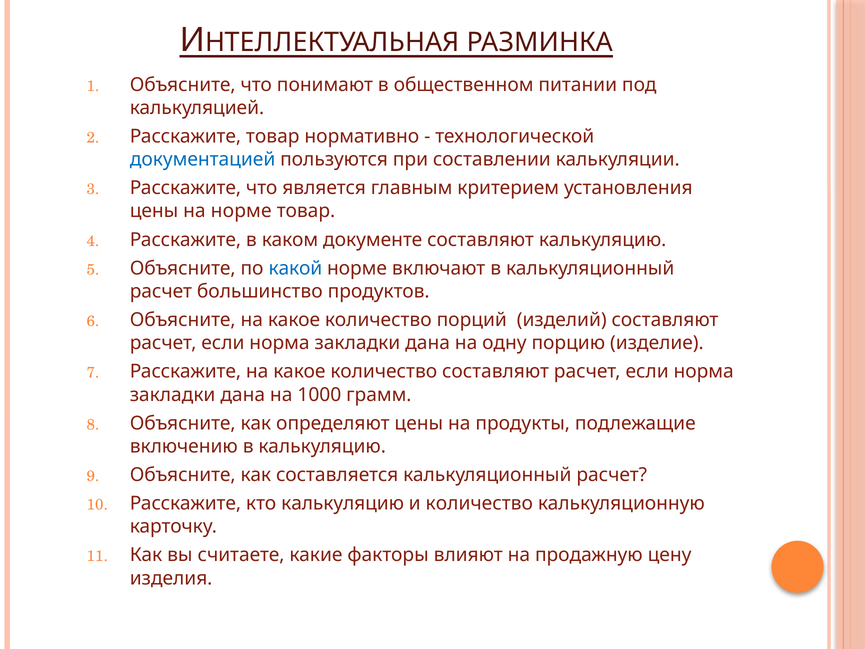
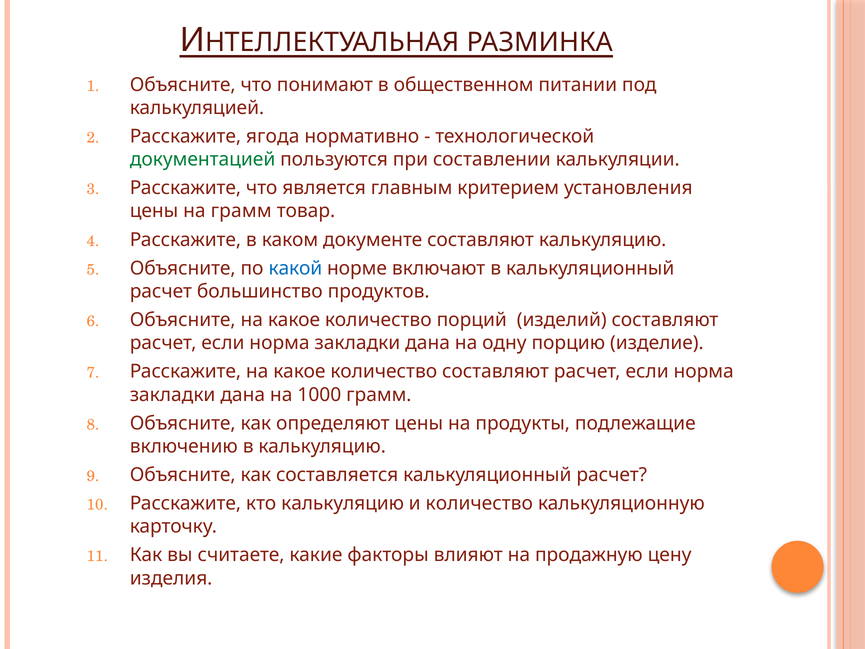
Расскажите товар: товар -> ягода (273, 136)
документацией colour: blue -> green (203, 159)
на норме: норме -> грамм (241, 211)
